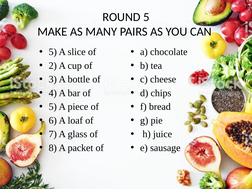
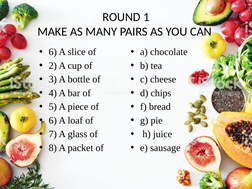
ROUND 5: 5 -> 1 (146, 17)
5: 5 -> 6 (53, 52)
